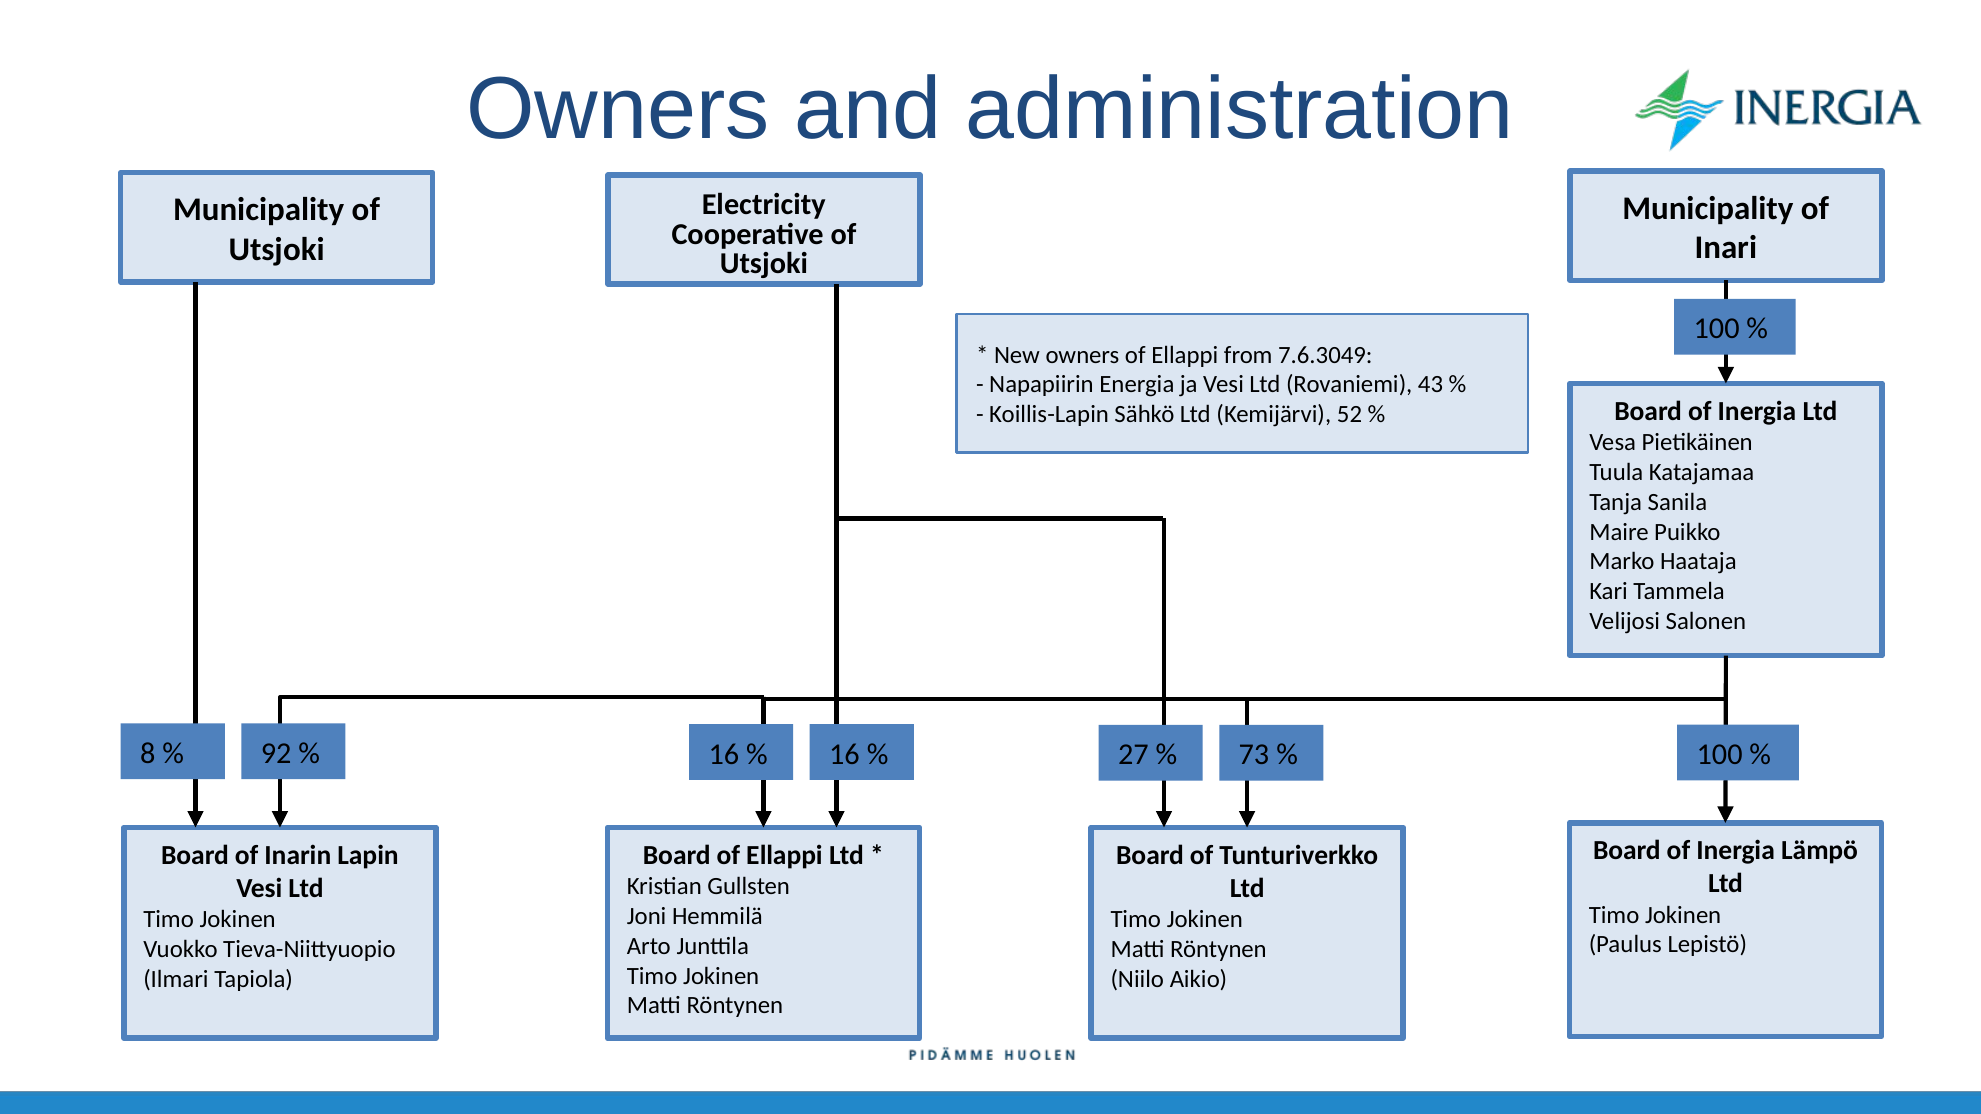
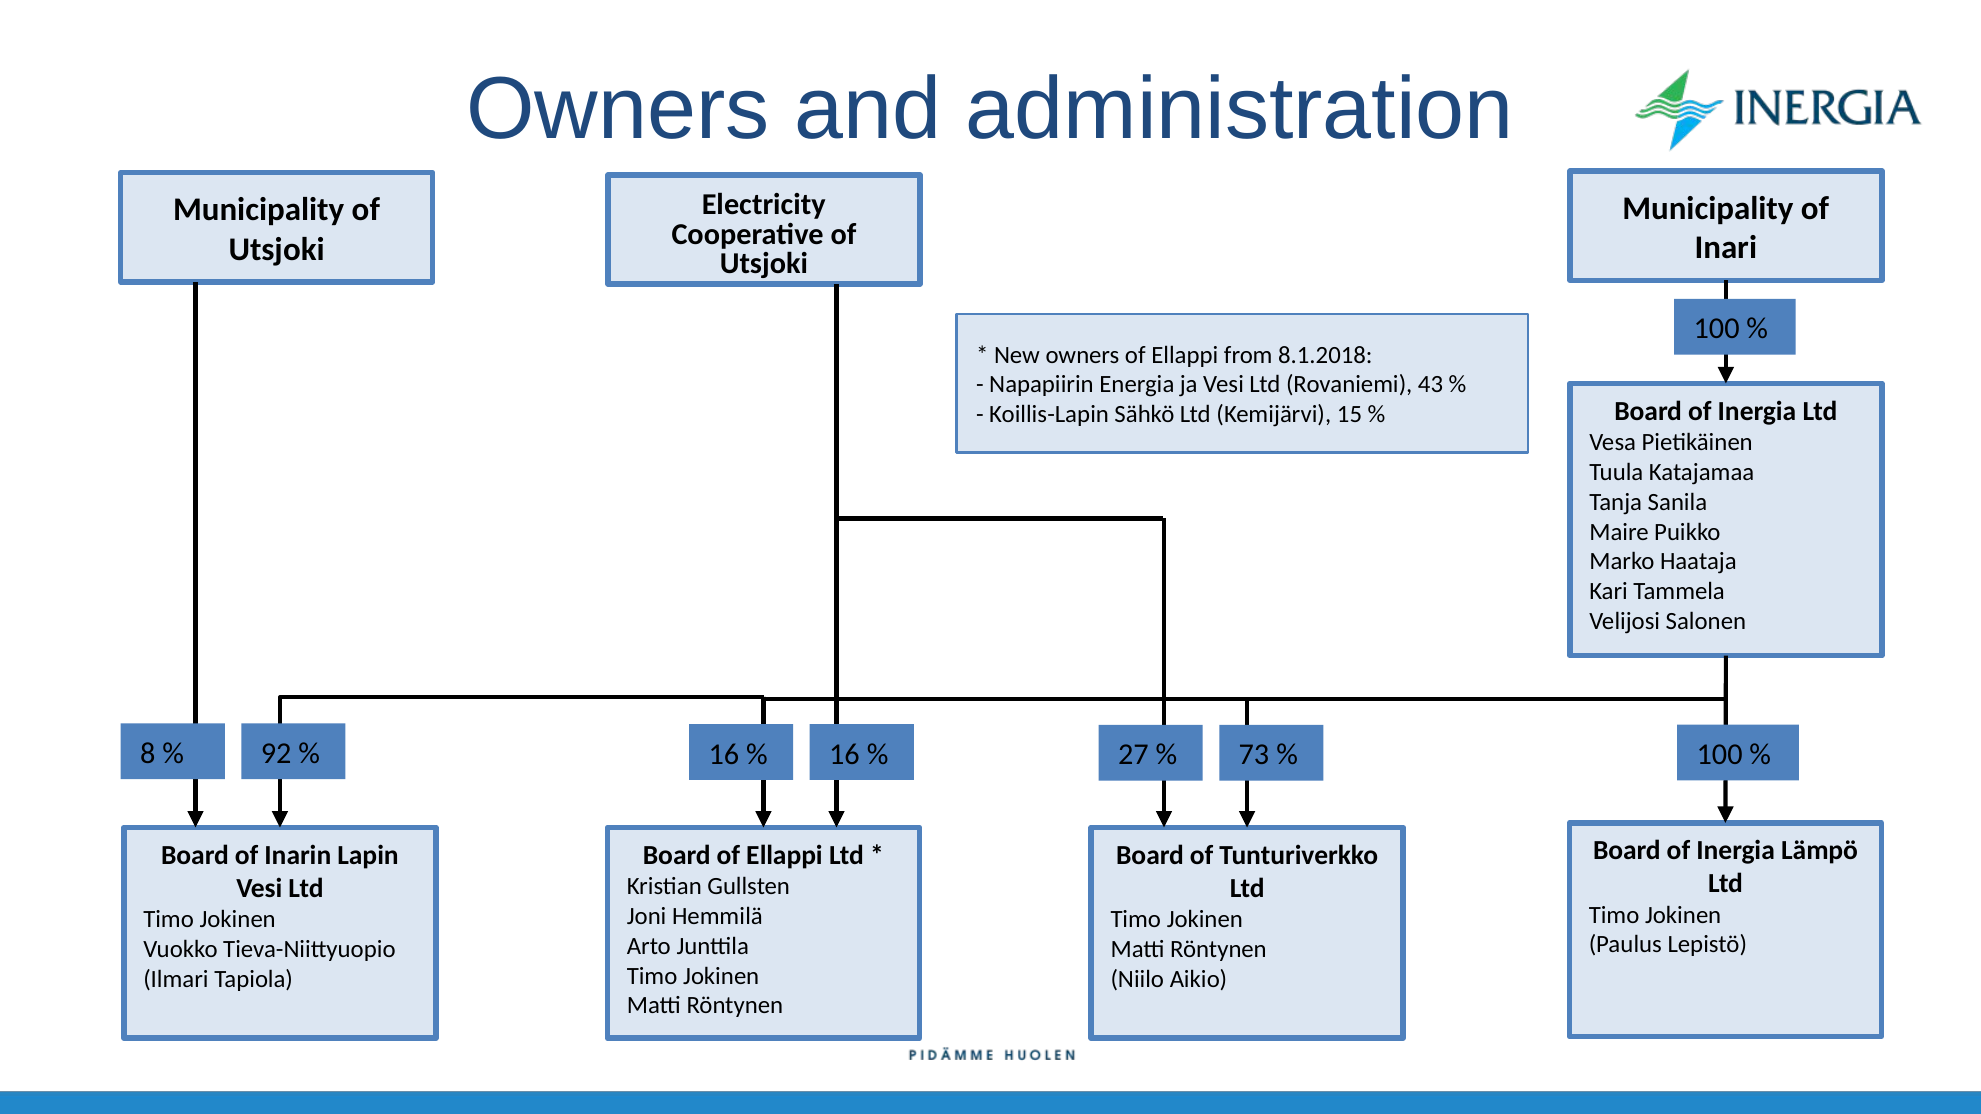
7.6.3049: 7.6.3049 -> 8.1.2018 (1325, 355)
52: 52 -> 15 (1350, 415)
